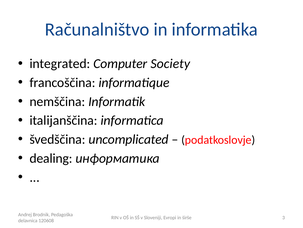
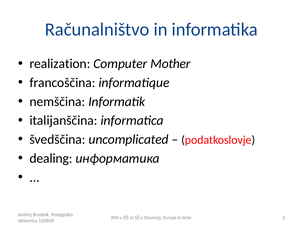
integrated: integrated -> realization (60, 64)
Society: Society -> Mother (170, 64)
